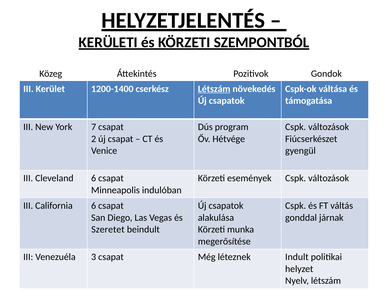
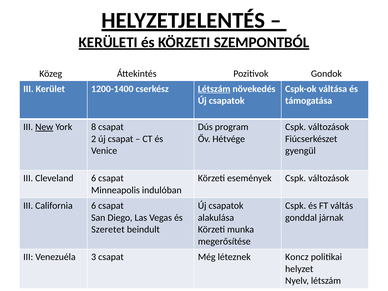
New underline: none -> present (44, 127)
7: 7 -> 8 (94, 127)
Indult: Indult -> Koncz (297, 257)
